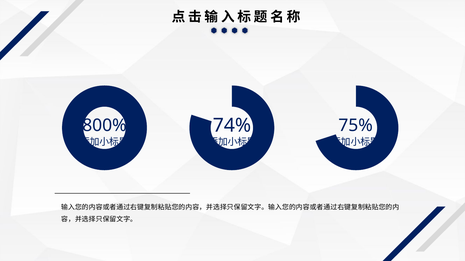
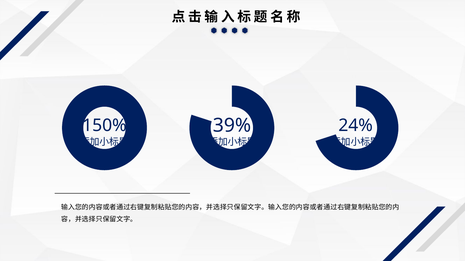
74%: 74% -> 39% (232, 126)
800%: 800% -> 150% (104, 126)
75%: 75% -> 24% (356, 126)
